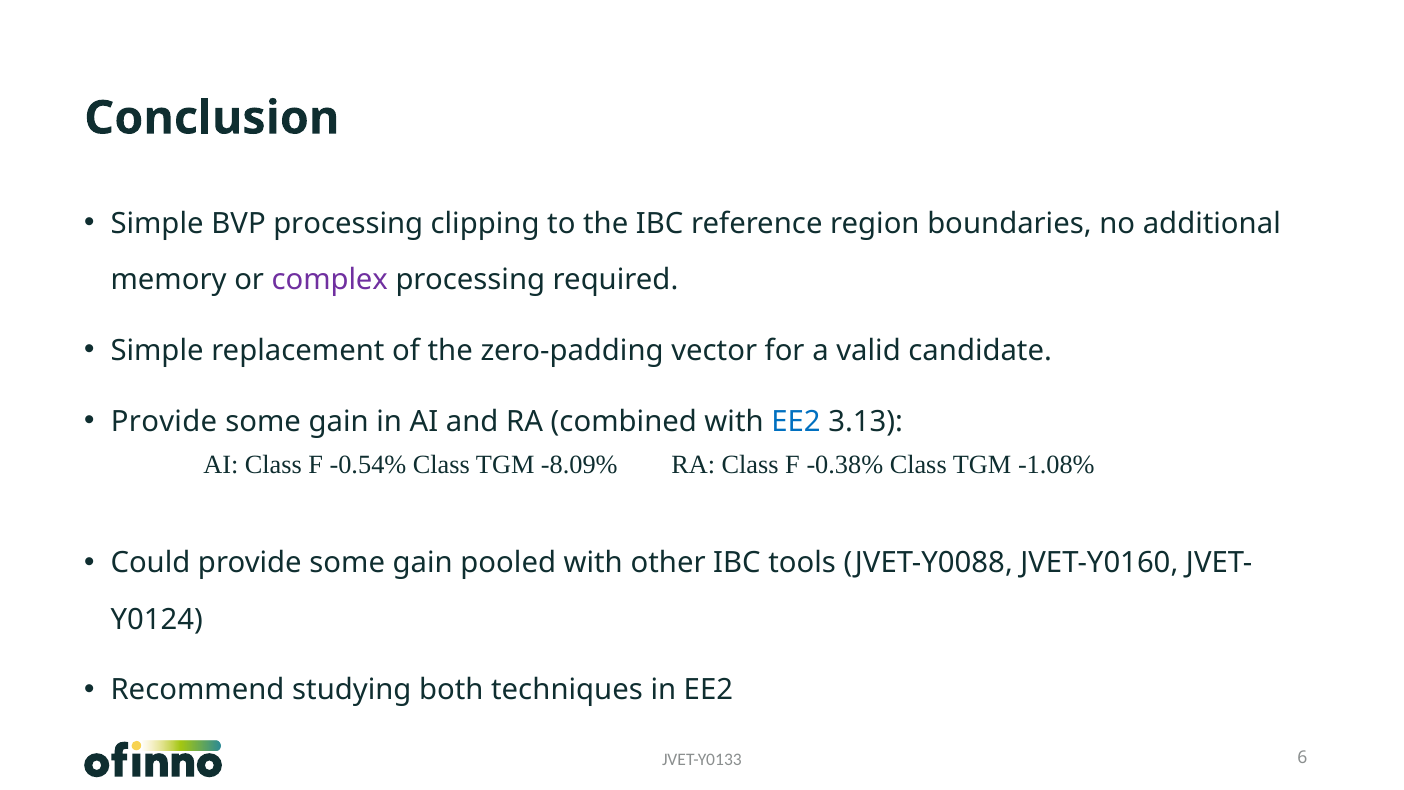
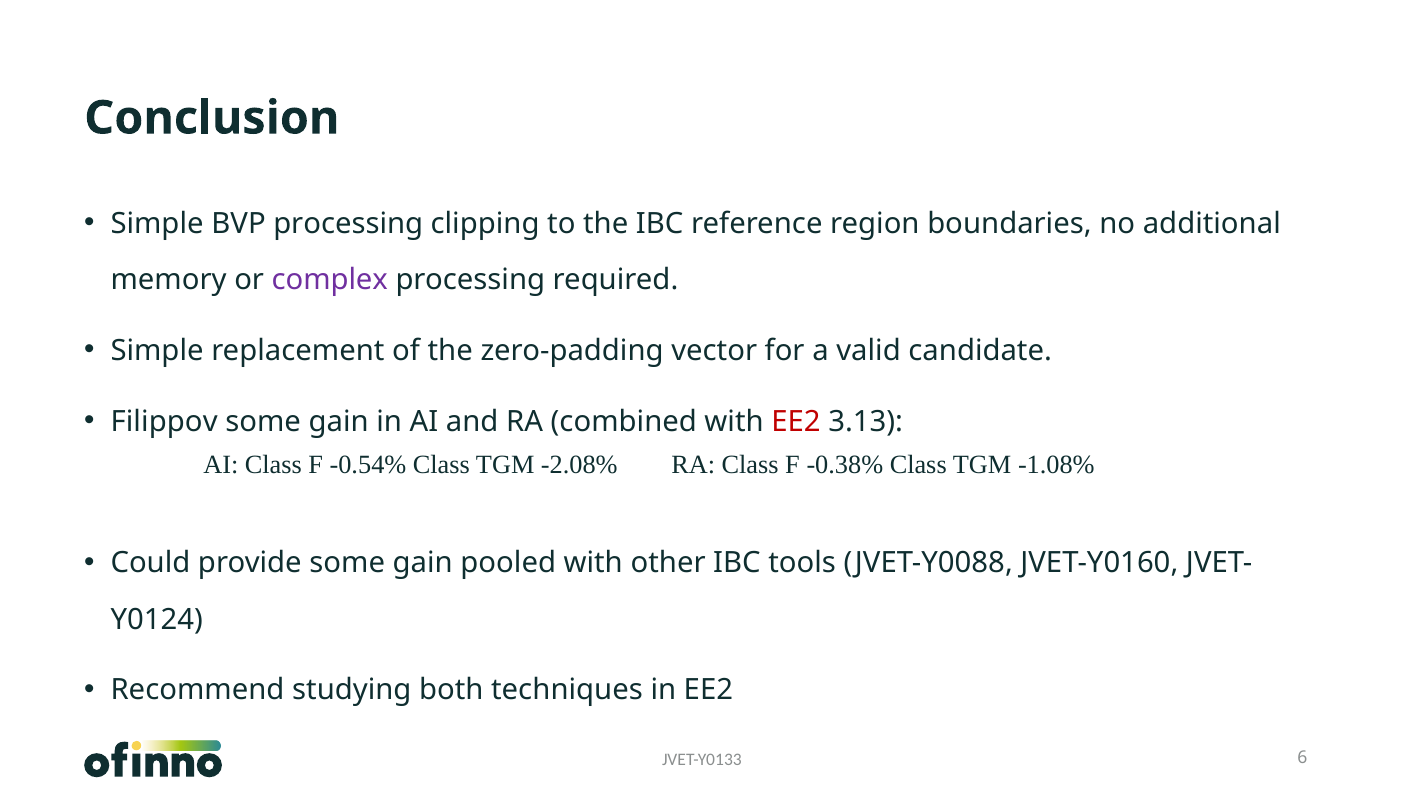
Provide: Provide -> Filippov (164, 421)
EE2 colour: blue -> red (796, 421)
-8.09%: -8.09% -> -2.08% (579, 465)
